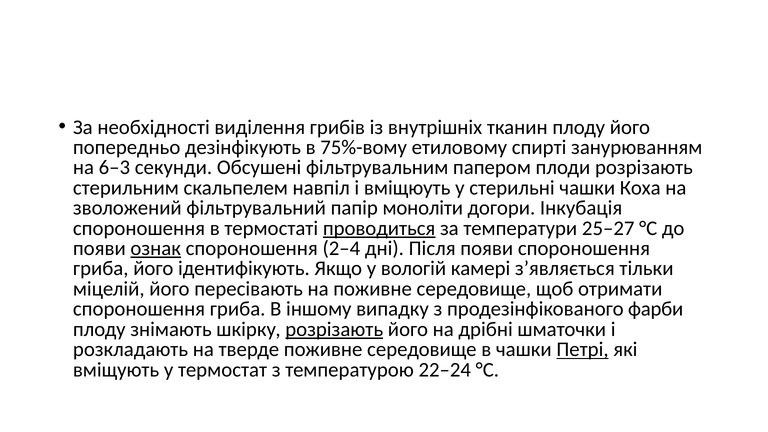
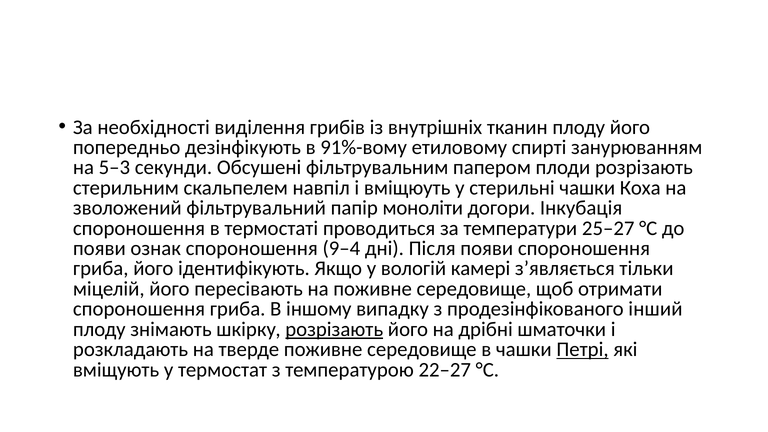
75%-вому: 75%-вому -> 91%-вому (364, 147)
6–3: 6–3 -> 5–3 (114, 168)
проводиться underline: present -> none (379, 228)
ознак underline: present -> none (156, 248)
2–4: 2–4 -> 9–4 (341, 248)
фарби: фарби -> інший (655, 309)
22–24: 22–24 -> 22–27 (445, 370)
